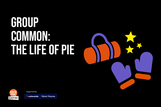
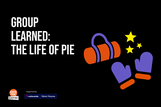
common: common -> learned (31, 36)
